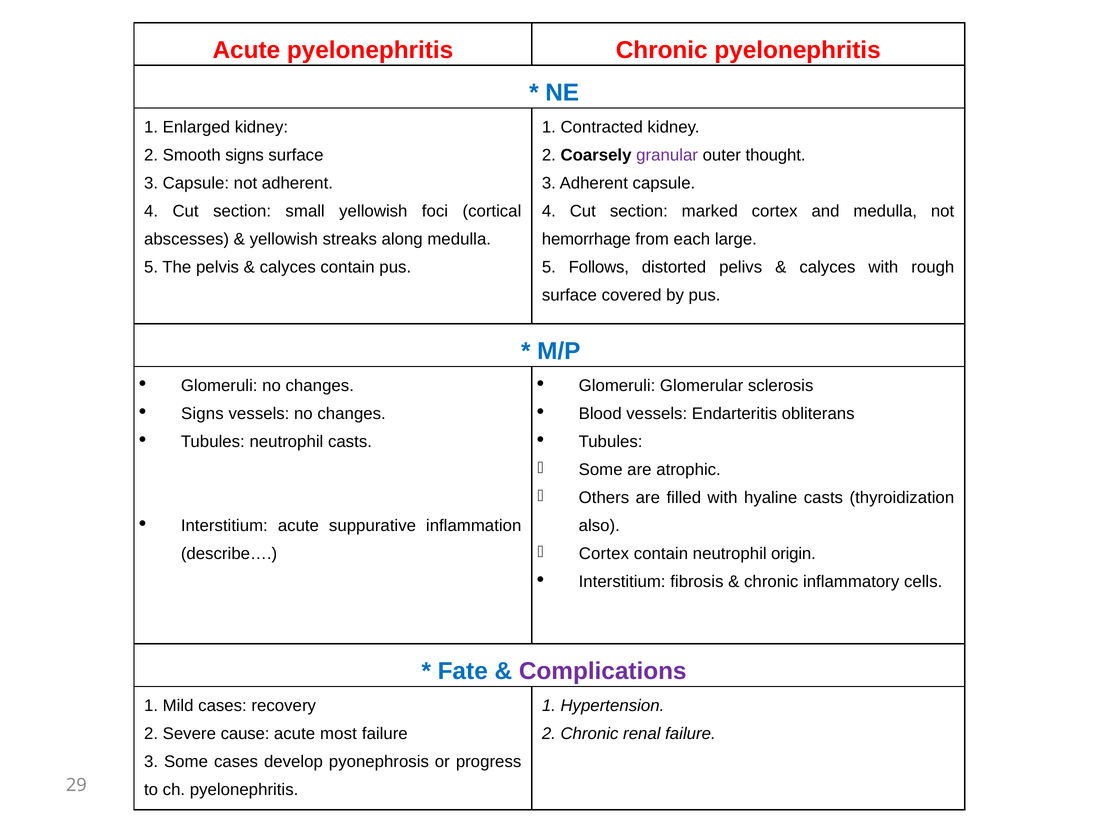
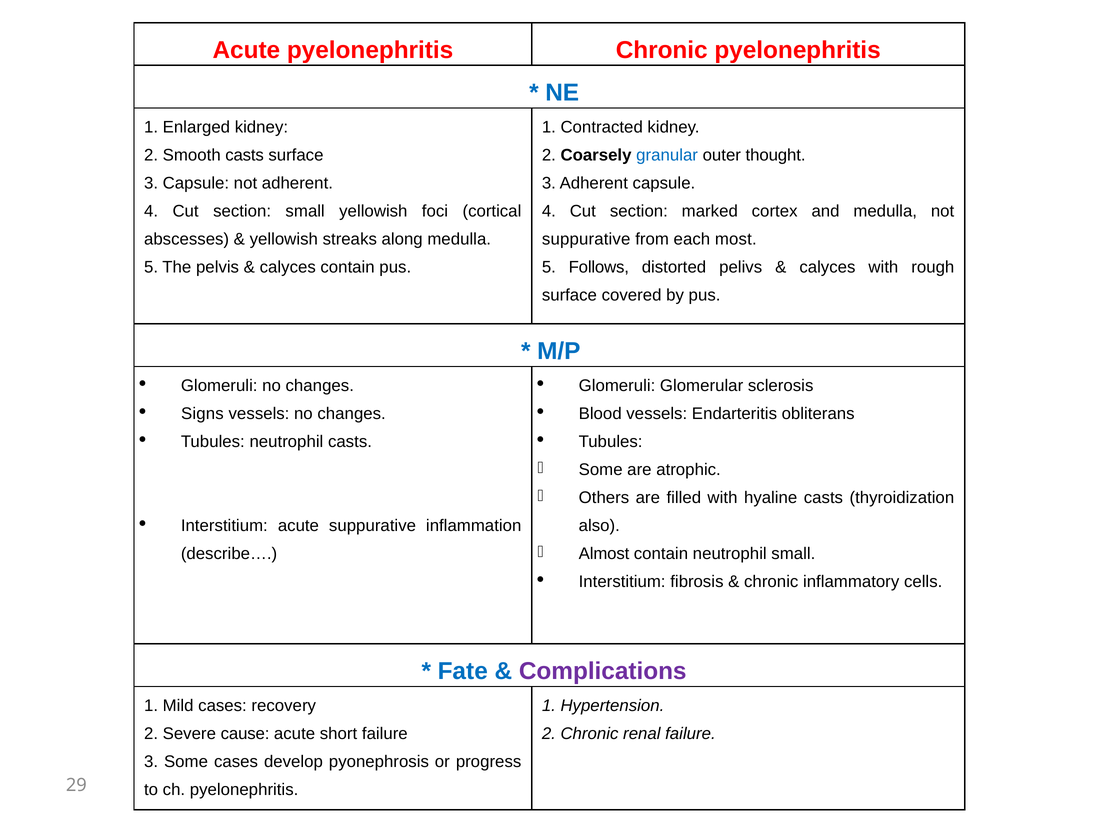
Smooth signs: signs -> casts (245, 155)
granular colour: purple -> blue (667, 155)
hemorrhage: hemorrhage -> suppurative (586, 239)
large: large -> most (736, 239)
Cortex: Cortex -> Almost (604, 554)
neutrophil origin: origin -> small (793, 554)
most: most -> short (339, 734)
